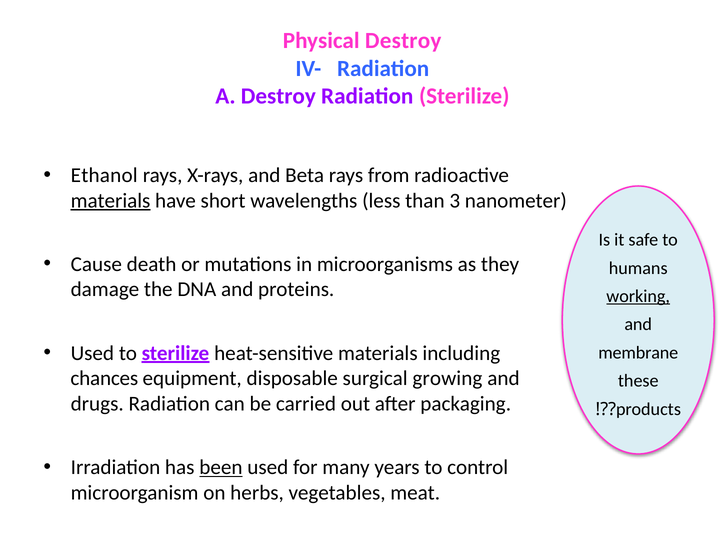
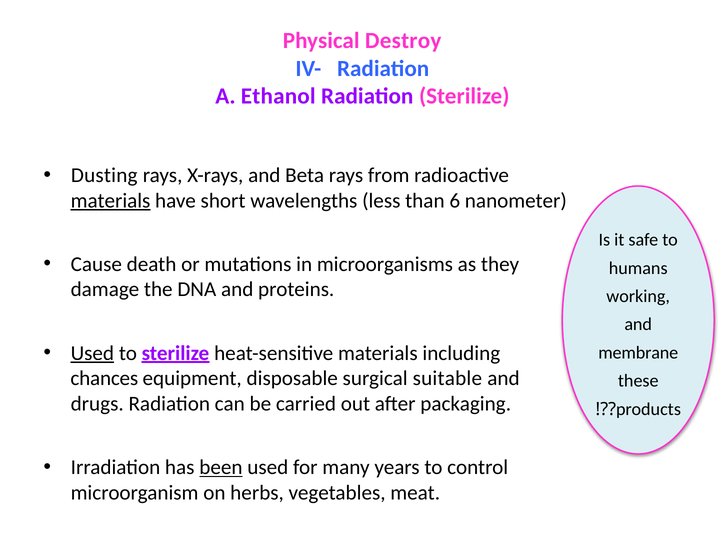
A Destroy: Destroy -> Ethanol (278, 96)
Ethanol: Ethanol -> Dusting (104, 175)
3: 3 -> 6 (455, 201)
working underline: present -> none (638, 297)
Used underline: none -> present (92, 354)
growing: growing -> suitable (447, 379)
